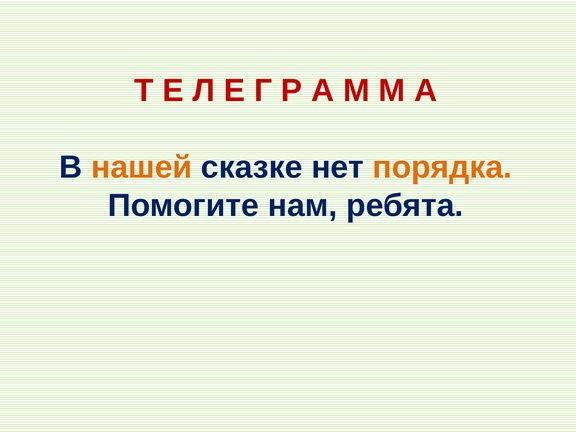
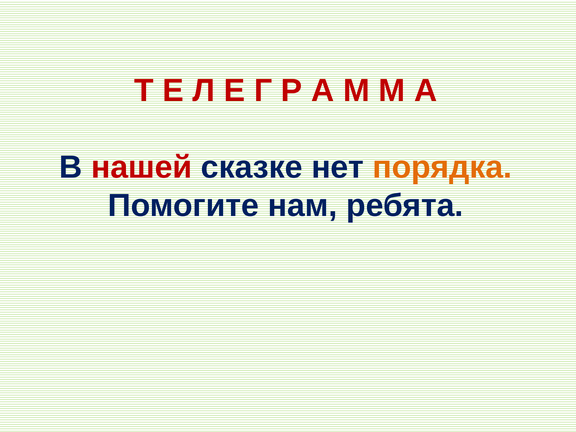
нашей colour: orange -> red (142, 167)
